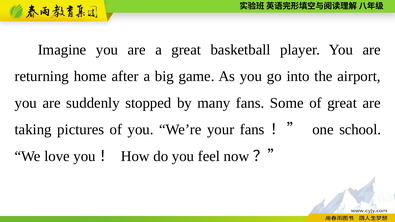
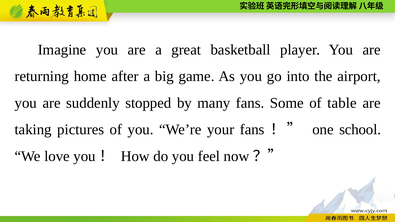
of great: great -> table (342, 103)
